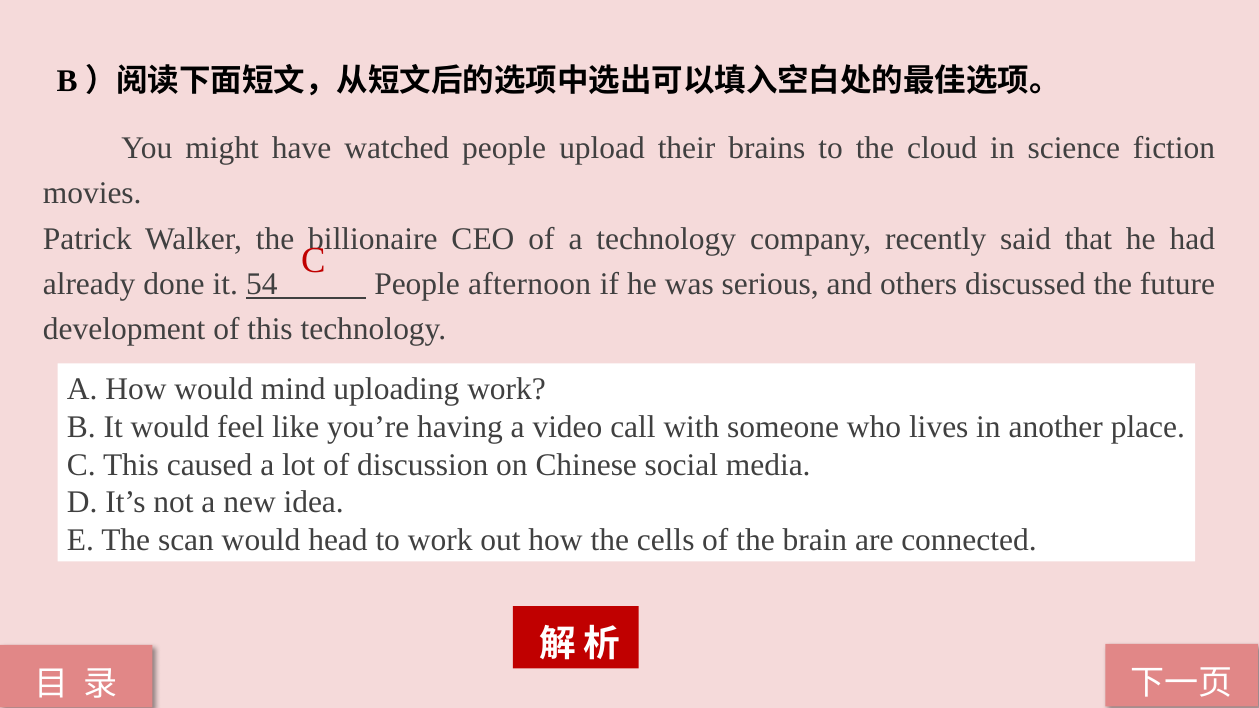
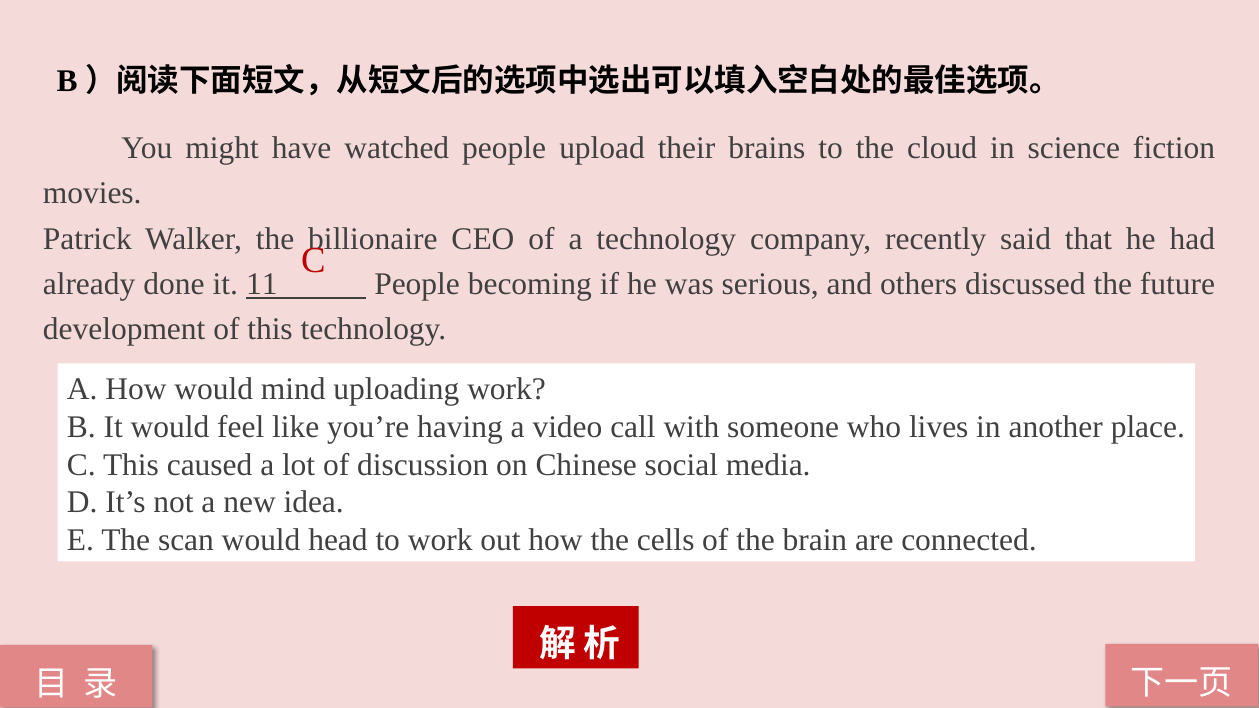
54: 54 -> 11 (262, 284)
afternoon: afternoon -> becoming (530, 284)
